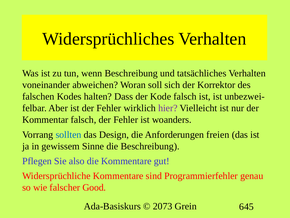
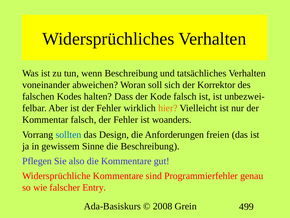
hier colour: purple -> orange (168, 108)
Good: Good -> Entry (94, 187)
2073: 2073 -> 2008 (163, 206)
645: 645 -> 499 (246, 206)
